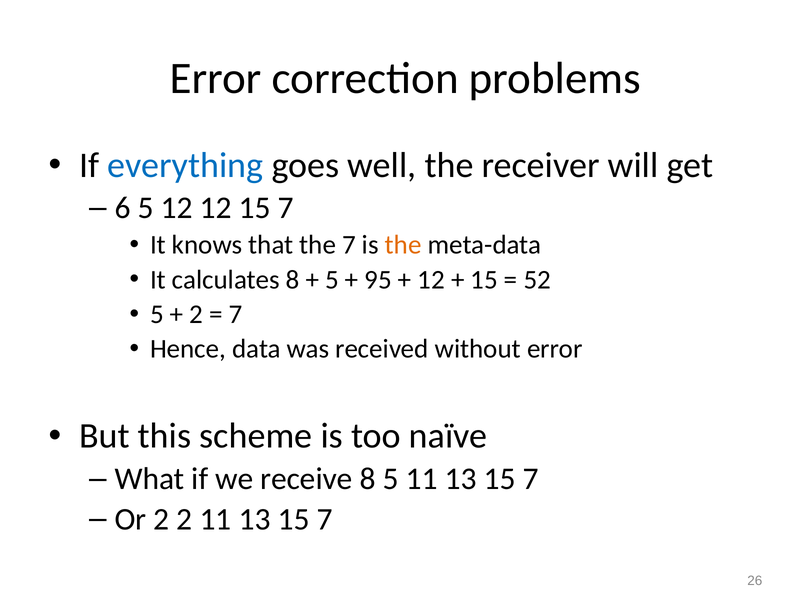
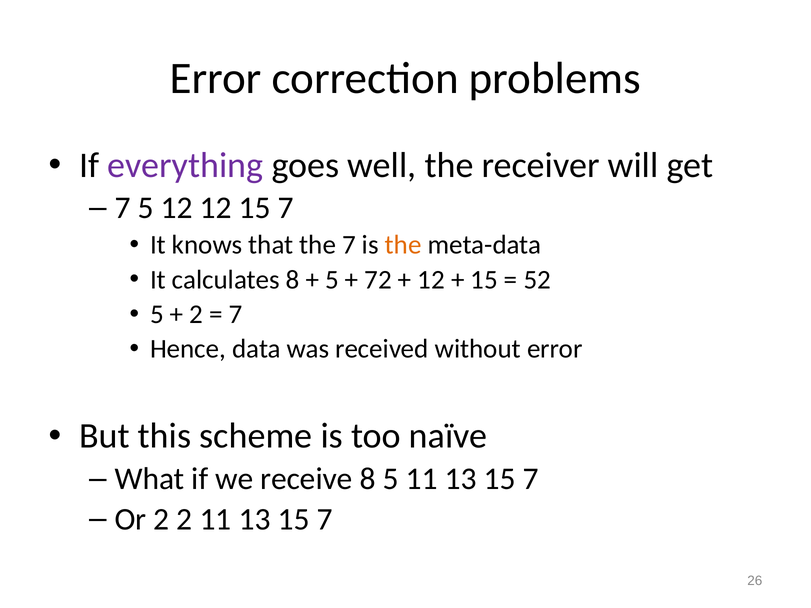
everything colour: blue -> purple (185, 165)
6: 6 -> 7 (123, 208)
95: 95 -> 72 (378, 280)
